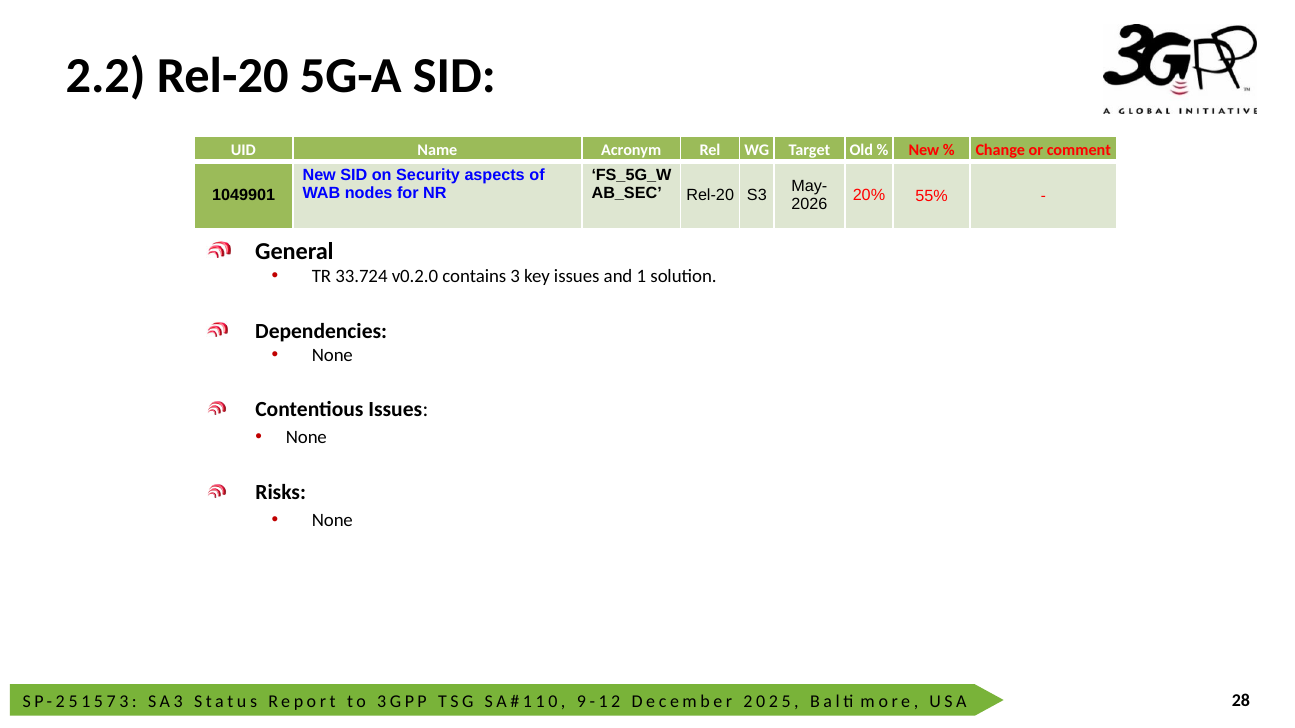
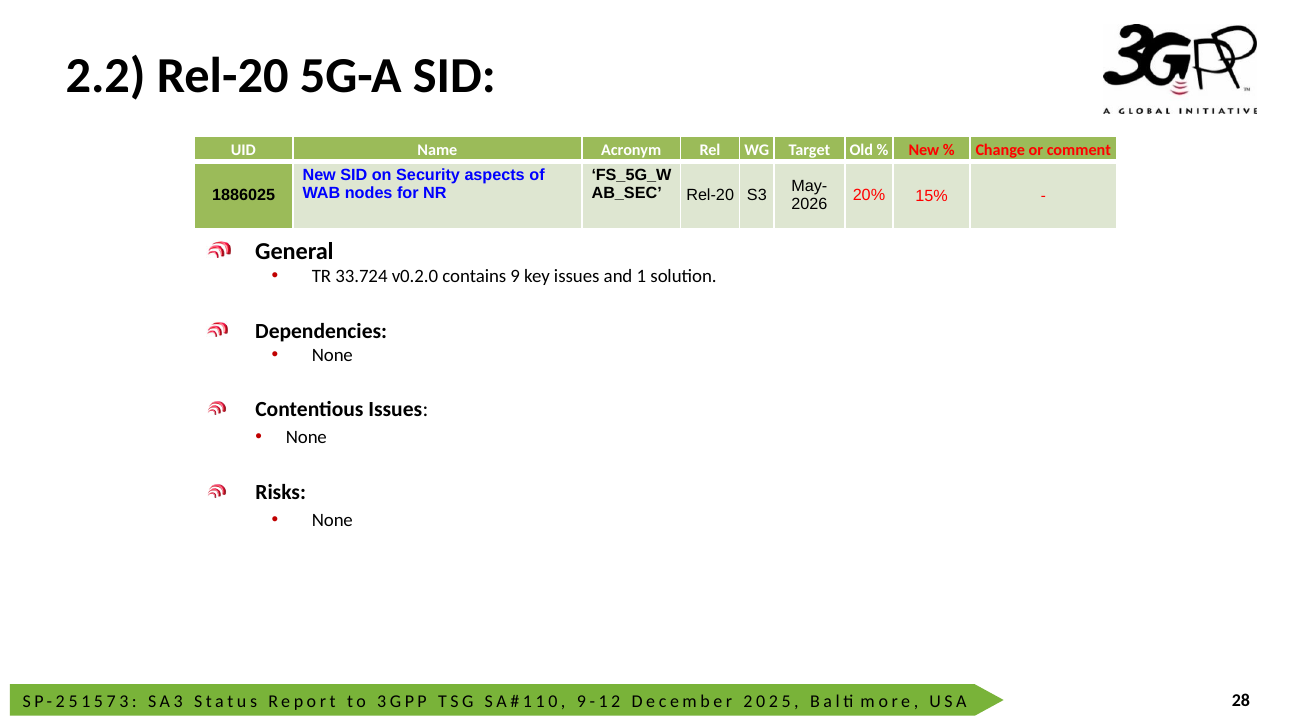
1049901: 1049901 -> 1886025 (244, 195)
55%: 55% -> 15% (932, 196)
3: 3 -> 9 (515, 277)
